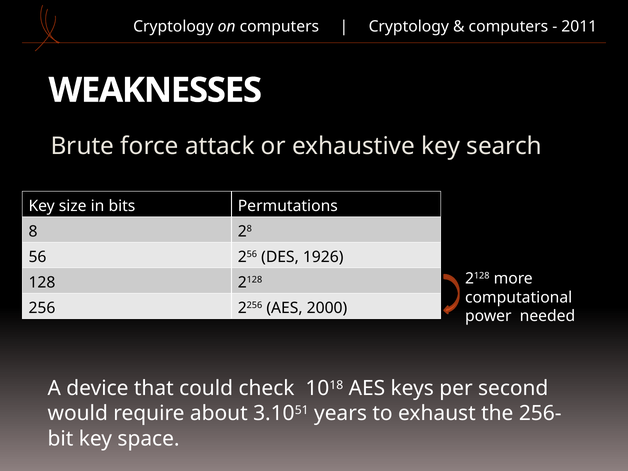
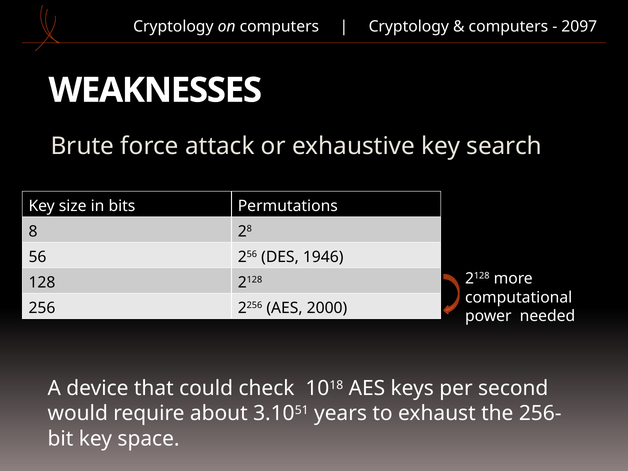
2011: 2011 -> 2097 (579, 27)
1926: 1926 -> 1946 (323, 257)
